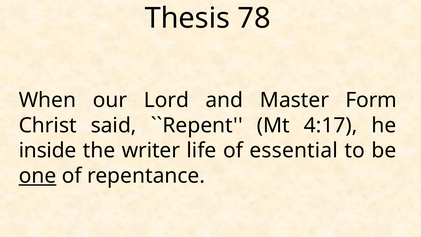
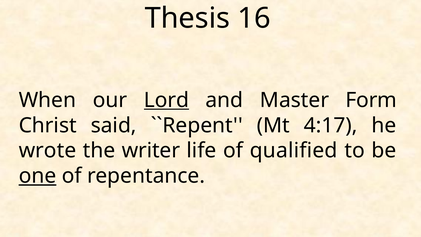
78: 78 -> 16 (254, 18)
Lord underline: none -> present (166, 100)
inside: inside -> wrote (47, 151)
essential: essential -> qualified (294, 151)
